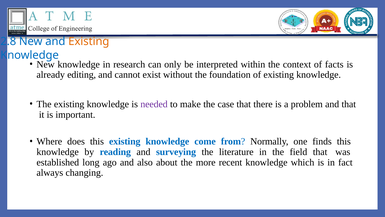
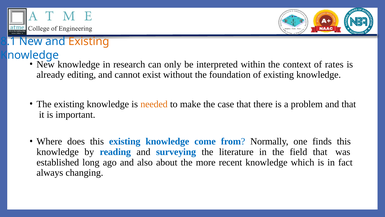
2.8: 2.8 -> 8.1 (8, 41)
facts: facts -> rates (334, 64)
needed colour: purple -> orange (154, 104)
